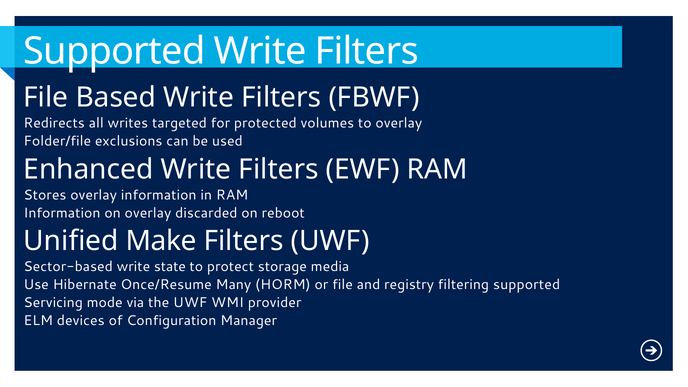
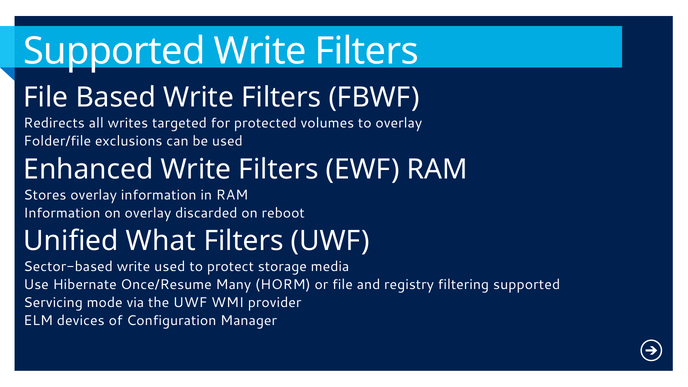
Make: Make -> What (161, 241)
write state: state -> used (170, 267)
